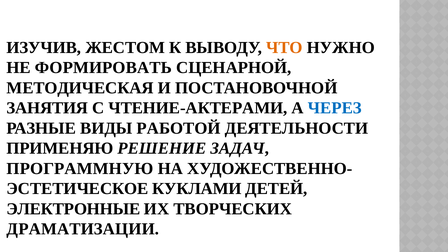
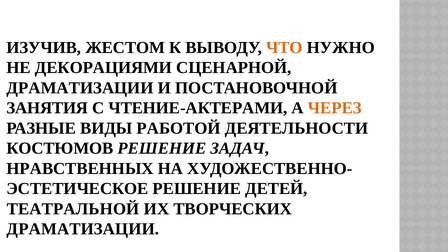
ФОРМИРОВАТЬ: ФОРМИРОВАТЬ -> ДЕКОРАЦИЯМИ (104, 68)
МЕТОДИЧЕСКАЯ: МЕТОДИЧЕСКАЯ -> ДРАМАТИЗАЦИИ (80, 88)
ЧЕРЕЗ colour: blue -> orange (335, 108)
ПРИМЕНЯЮ: ПРИМЕНЯЮ -> КОСТЮМОВ (60, 148)
ПРОГРАММНУЮ: ПРОГРАММНУЮ -> НРАВСТВЕННЫХ (80, 169)
КУКЛАМИ: КУКЛАМИ -> РЕШЕНИЕ (197, 189)
ЭЛЕКТРОННЫЕ: ЭЛЕКТРОННЫЕ -> ТЕАТРАЛЬНОЙ (73, 209)
